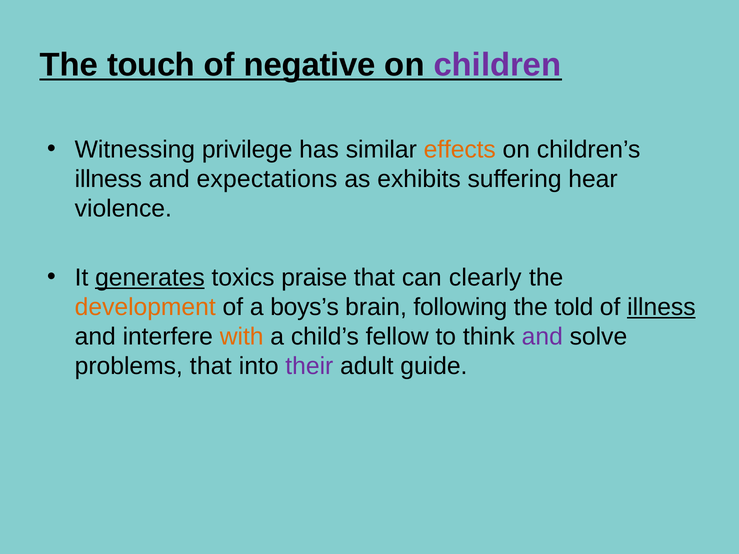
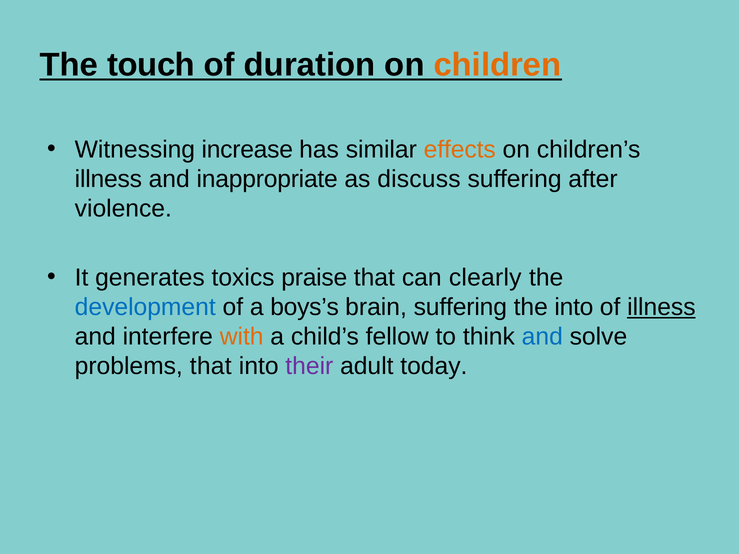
negative: negative -> duration (310, 65)
children colour: purple -> orange (497, 65)
privilege: privilege -> increase (247, 150)
expectations: expectations -> inappropriate (267, 179)
exhibits: exhibits -> discuss (419, 179)
hear: hear -> after (593, 179)
generates underline: present -> none (150, 278)
development colour: orange -> blue (145, 307)
brain following: following -> suffering (460, 307)
the told: told -> into (574, 307)
and colour: purple -> blue (542, 337)
guide: guide -> today (434, 366)
